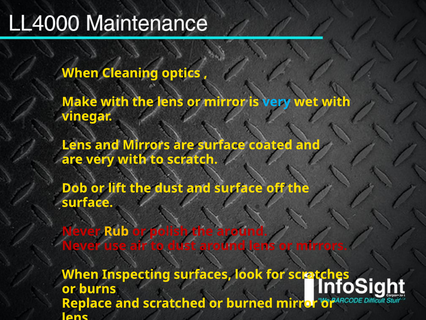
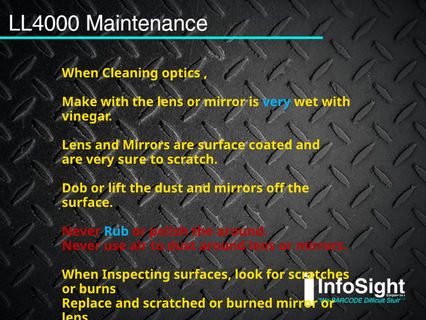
very with: with -> sure (132, 159)
dust and surface: surface -> mirrors (238, 188)
Rub colour: yellow -> light blue (116, 231)
